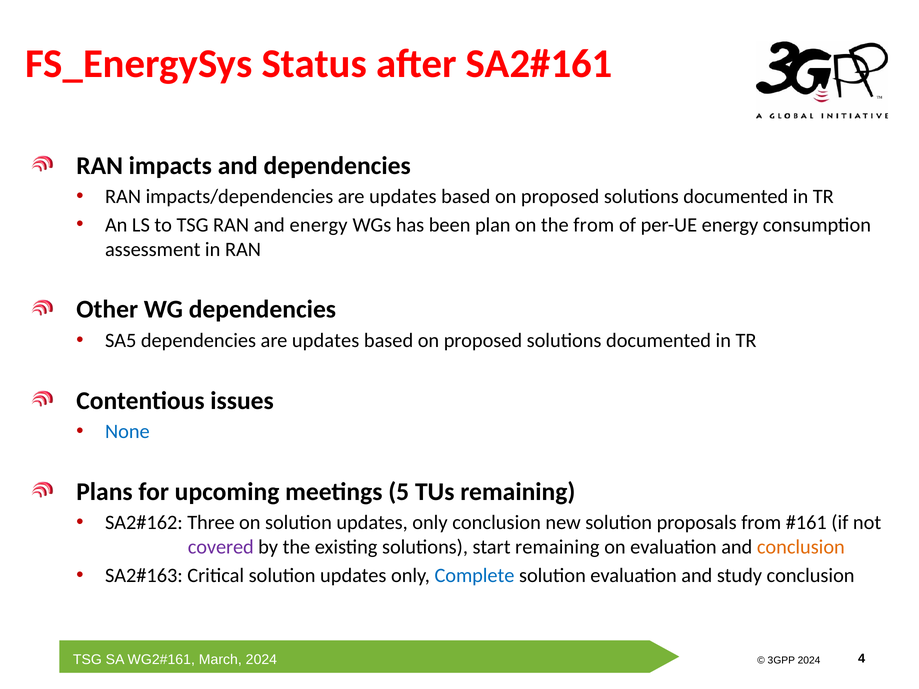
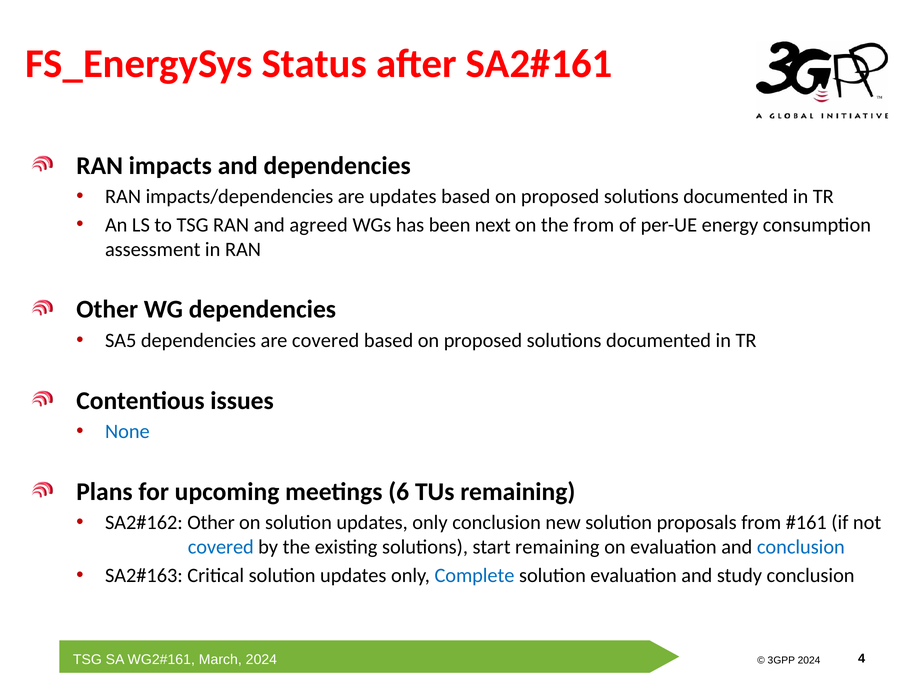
and energy: energy -> agreed (319, 225)
plan: plan -> next (493, 225)
dependencies are updates: updates -> covered (326, 341)
5: 5 -> 6 (399, 492)
Three: Three -> Other (211, 523)
covered colour: purple -> blue (221, 547)
conclusion colour: orange -> blue (801, 547)
